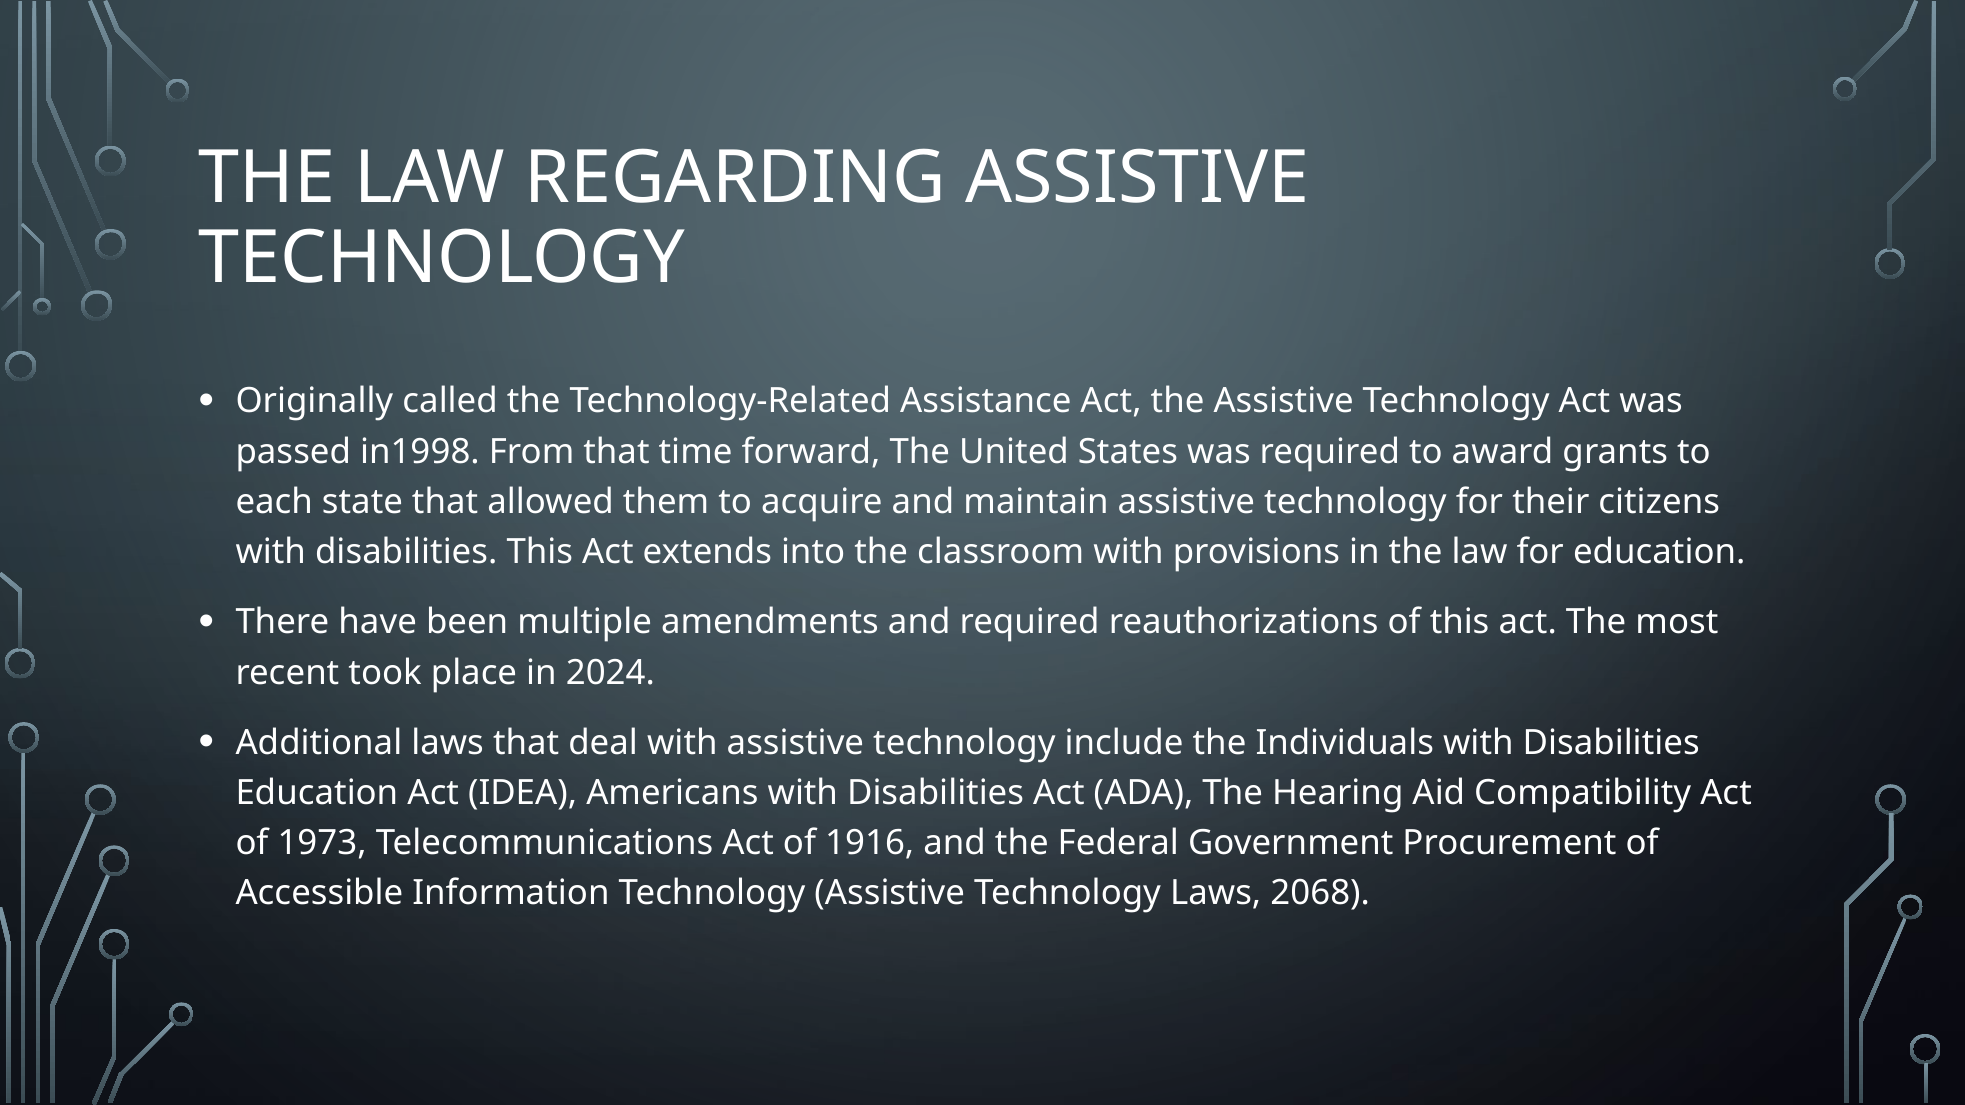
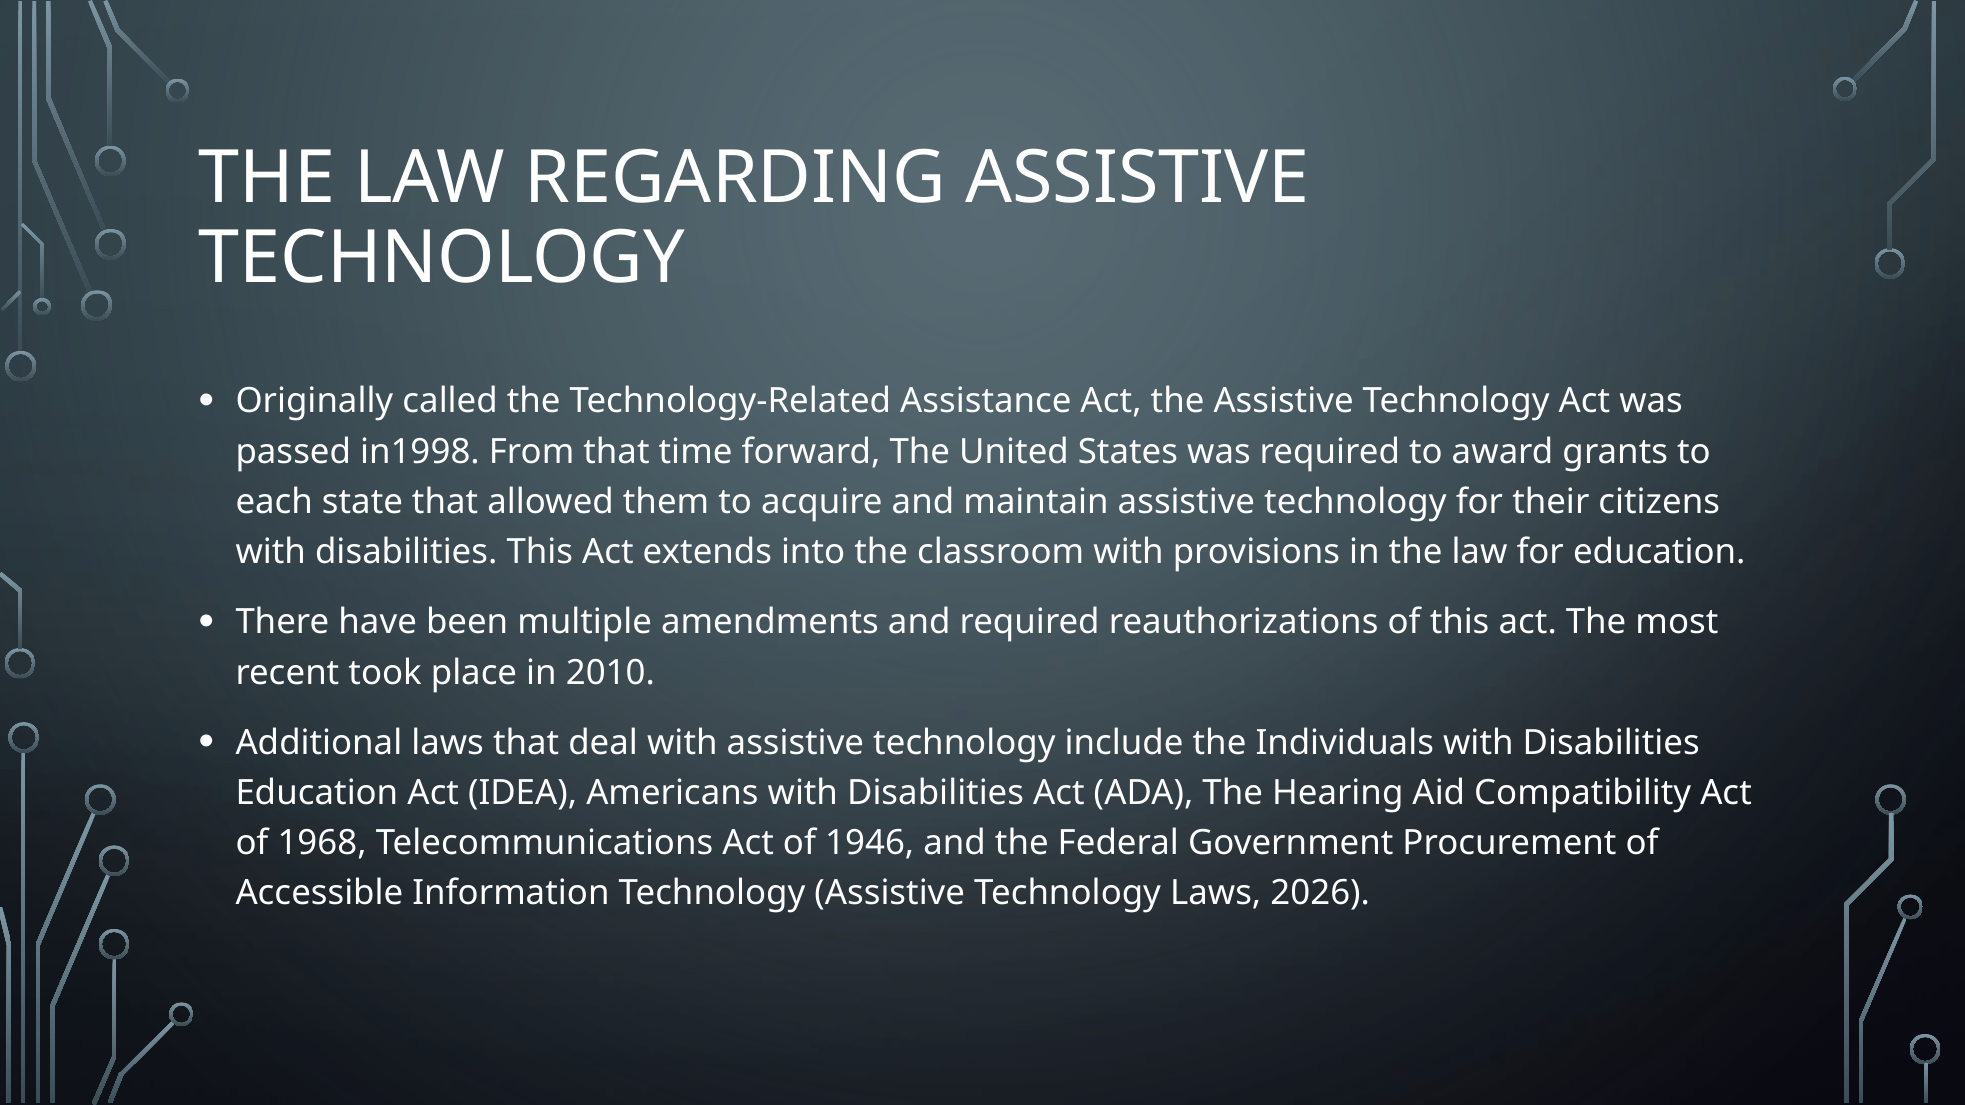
2024: 2024 -> 2010 (610, 673)
1973: 1973 -> 1968 (322, 844)
1916: 1916 -> 1946 (870, 844)
2068: 2068 -> 2026 (1320, 894)
